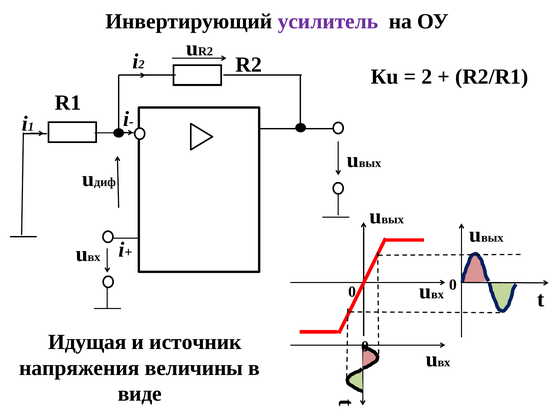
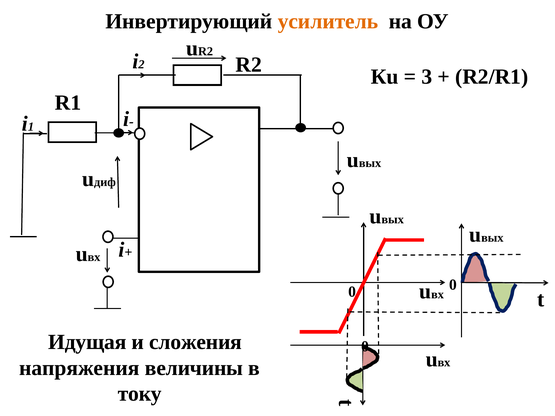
усилитель colour: purple -> orange (328, 21)
2: 2 -> 3 (427, 77)
источник: источник -> сложения (196, 342)
виде: виде -> току (140, 394)
